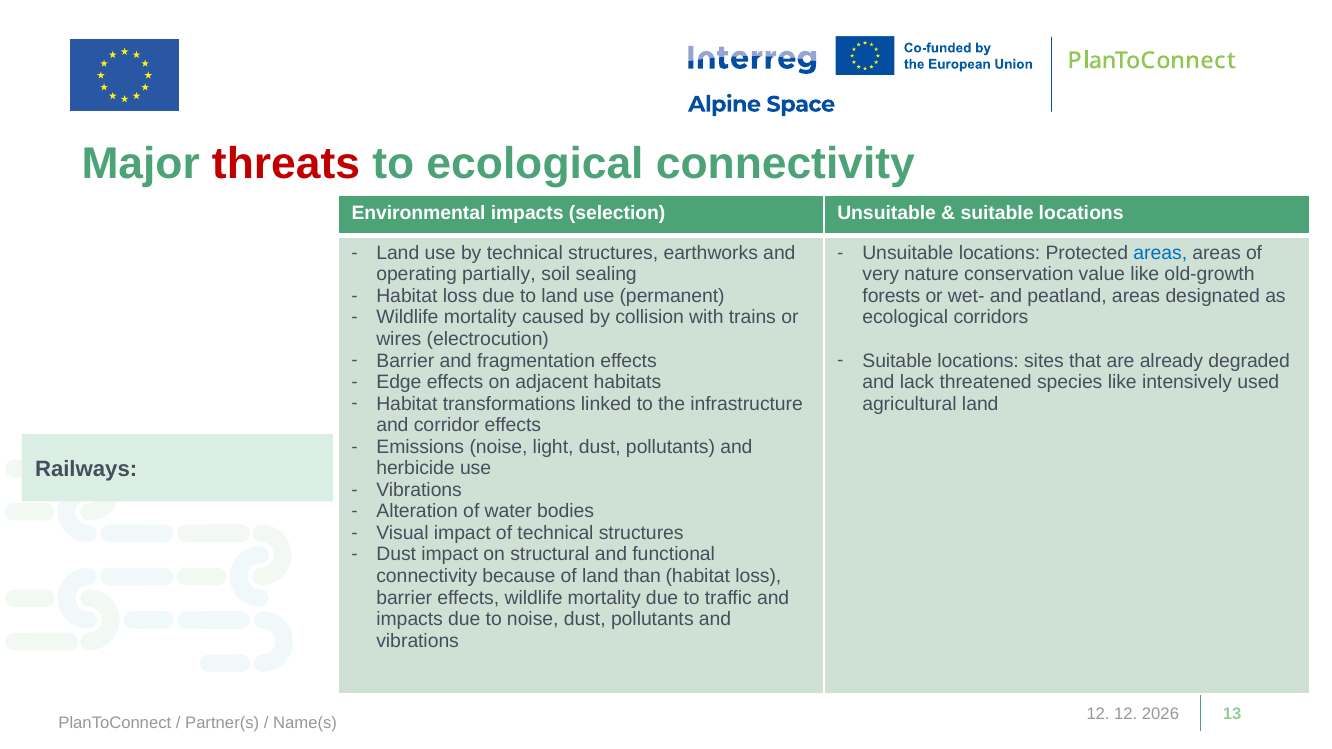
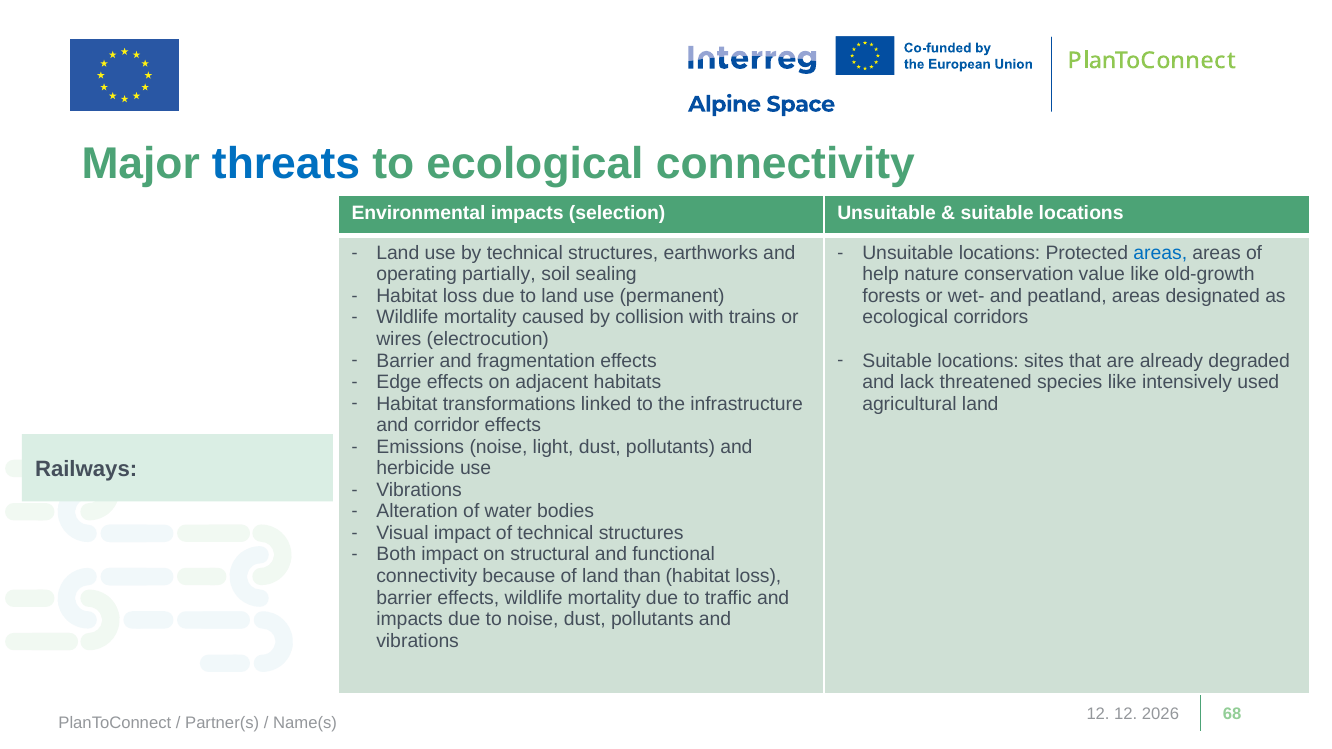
threats colour: red -> blue (286, 164)
very: very -> help (881, 275)
Dust: Dust -> Both (396, 555)
13: 13 -> 68 (1232, 714)
